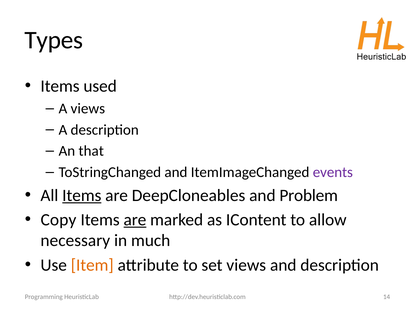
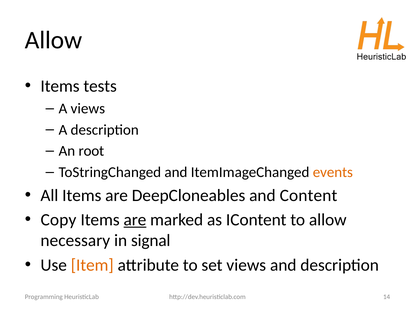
Types: Types -> Allow (54, 40)
used: used -> tests (100, 86)
that: that -> root (91, 151)
events colour: purple -> orange (333, 172)
Items underline: present -> none (82, 196)
Problem: Problem -> Content (309, 196)
much: much -> signal (151, 241)
